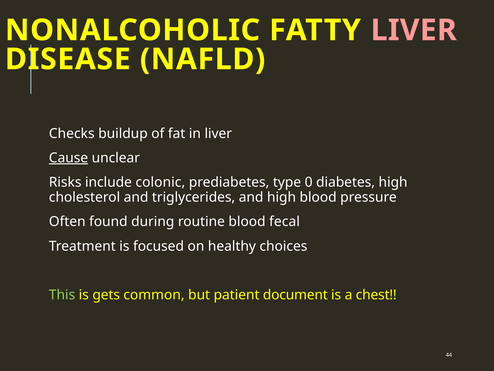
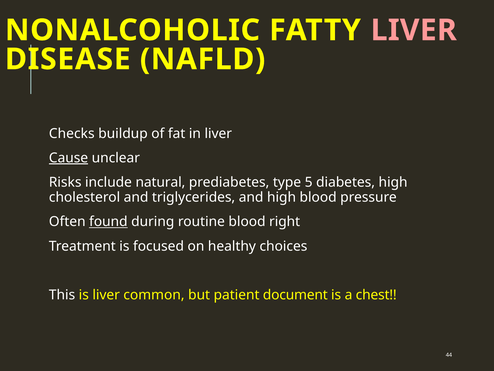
colonic: colonic -> natural (160, 182)
0: 0 -> 5 (309, 182)
found underline: none -> present (108, 221)
fecal: fecal -> right (285, 221)
This colour: light green -> white (62, 295)
is gets: gets -> liver (106, 295)
